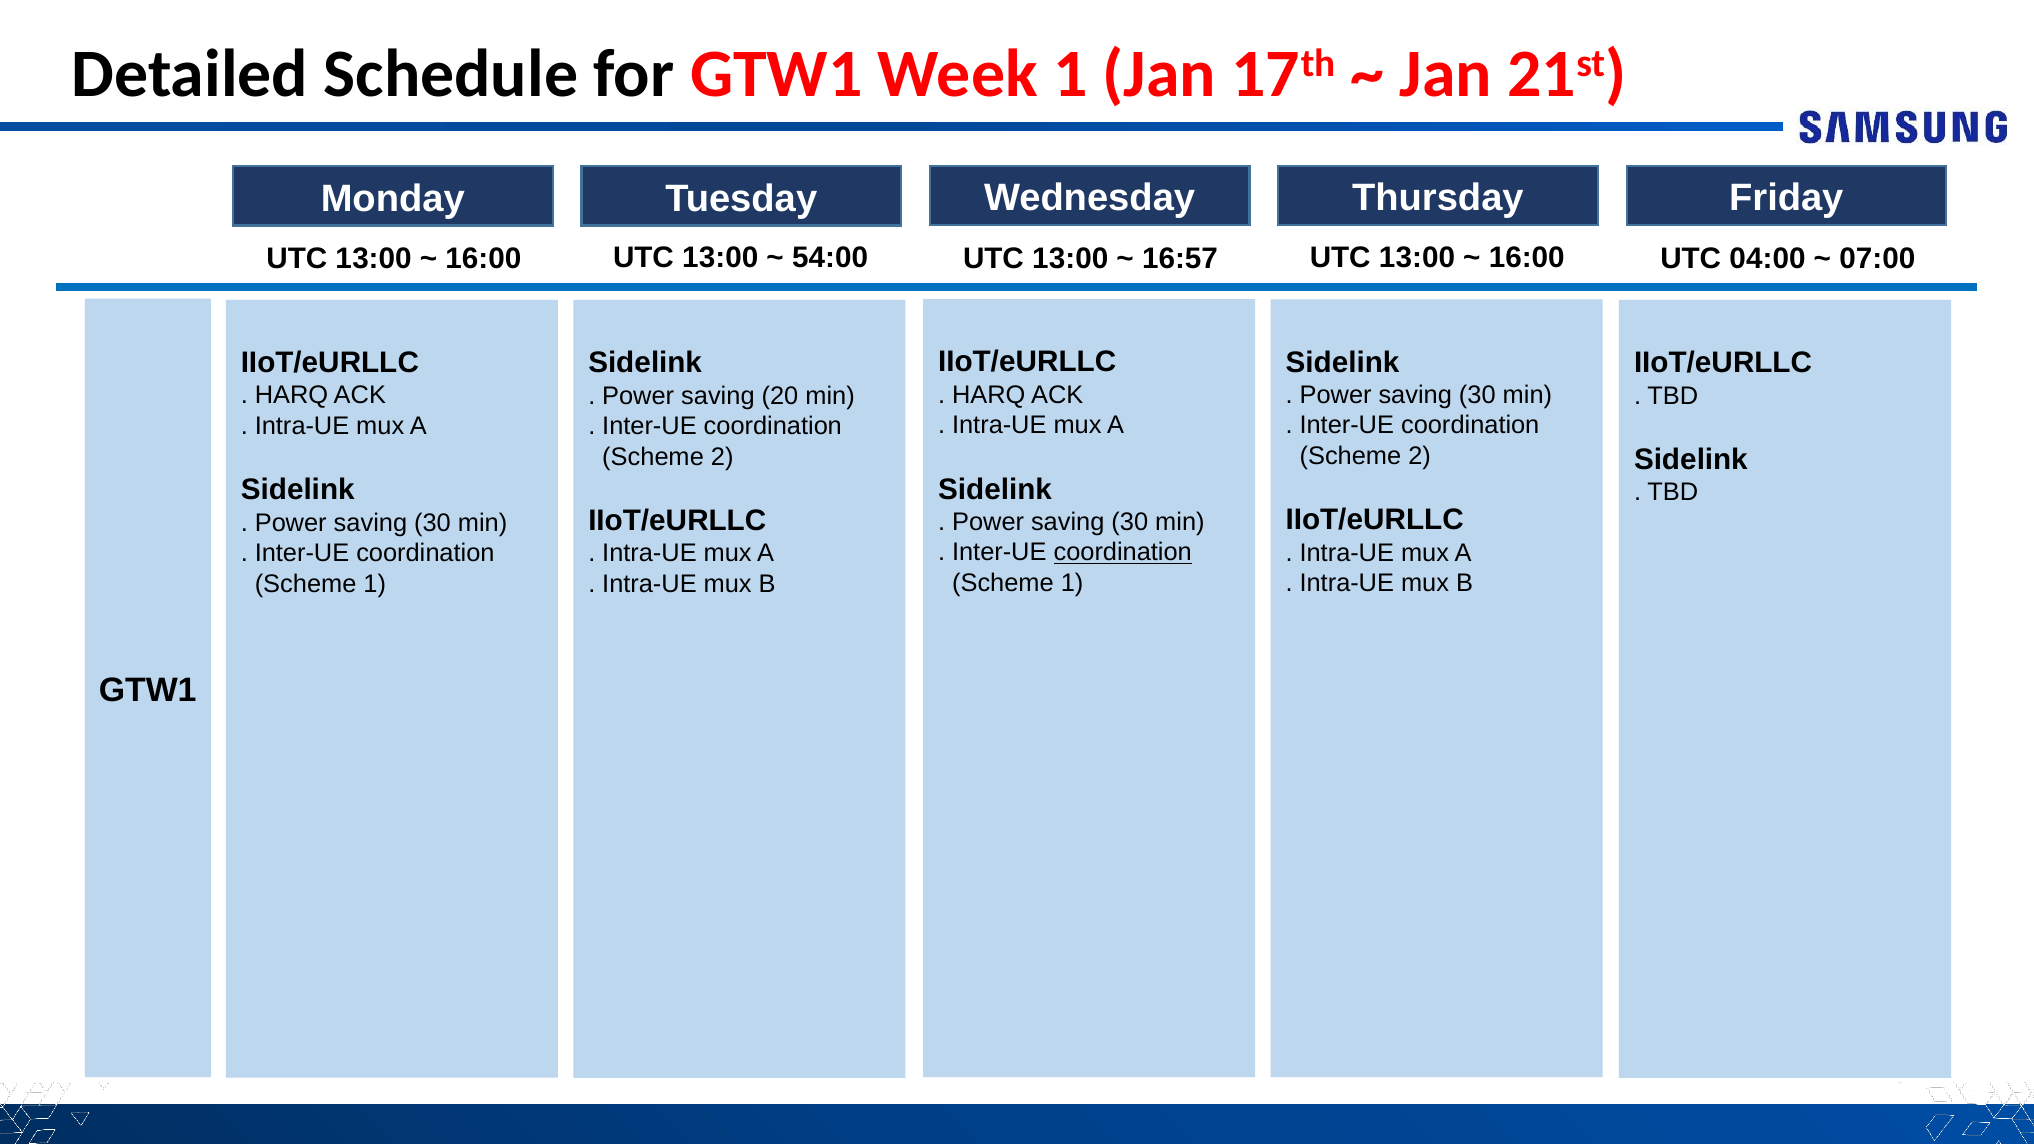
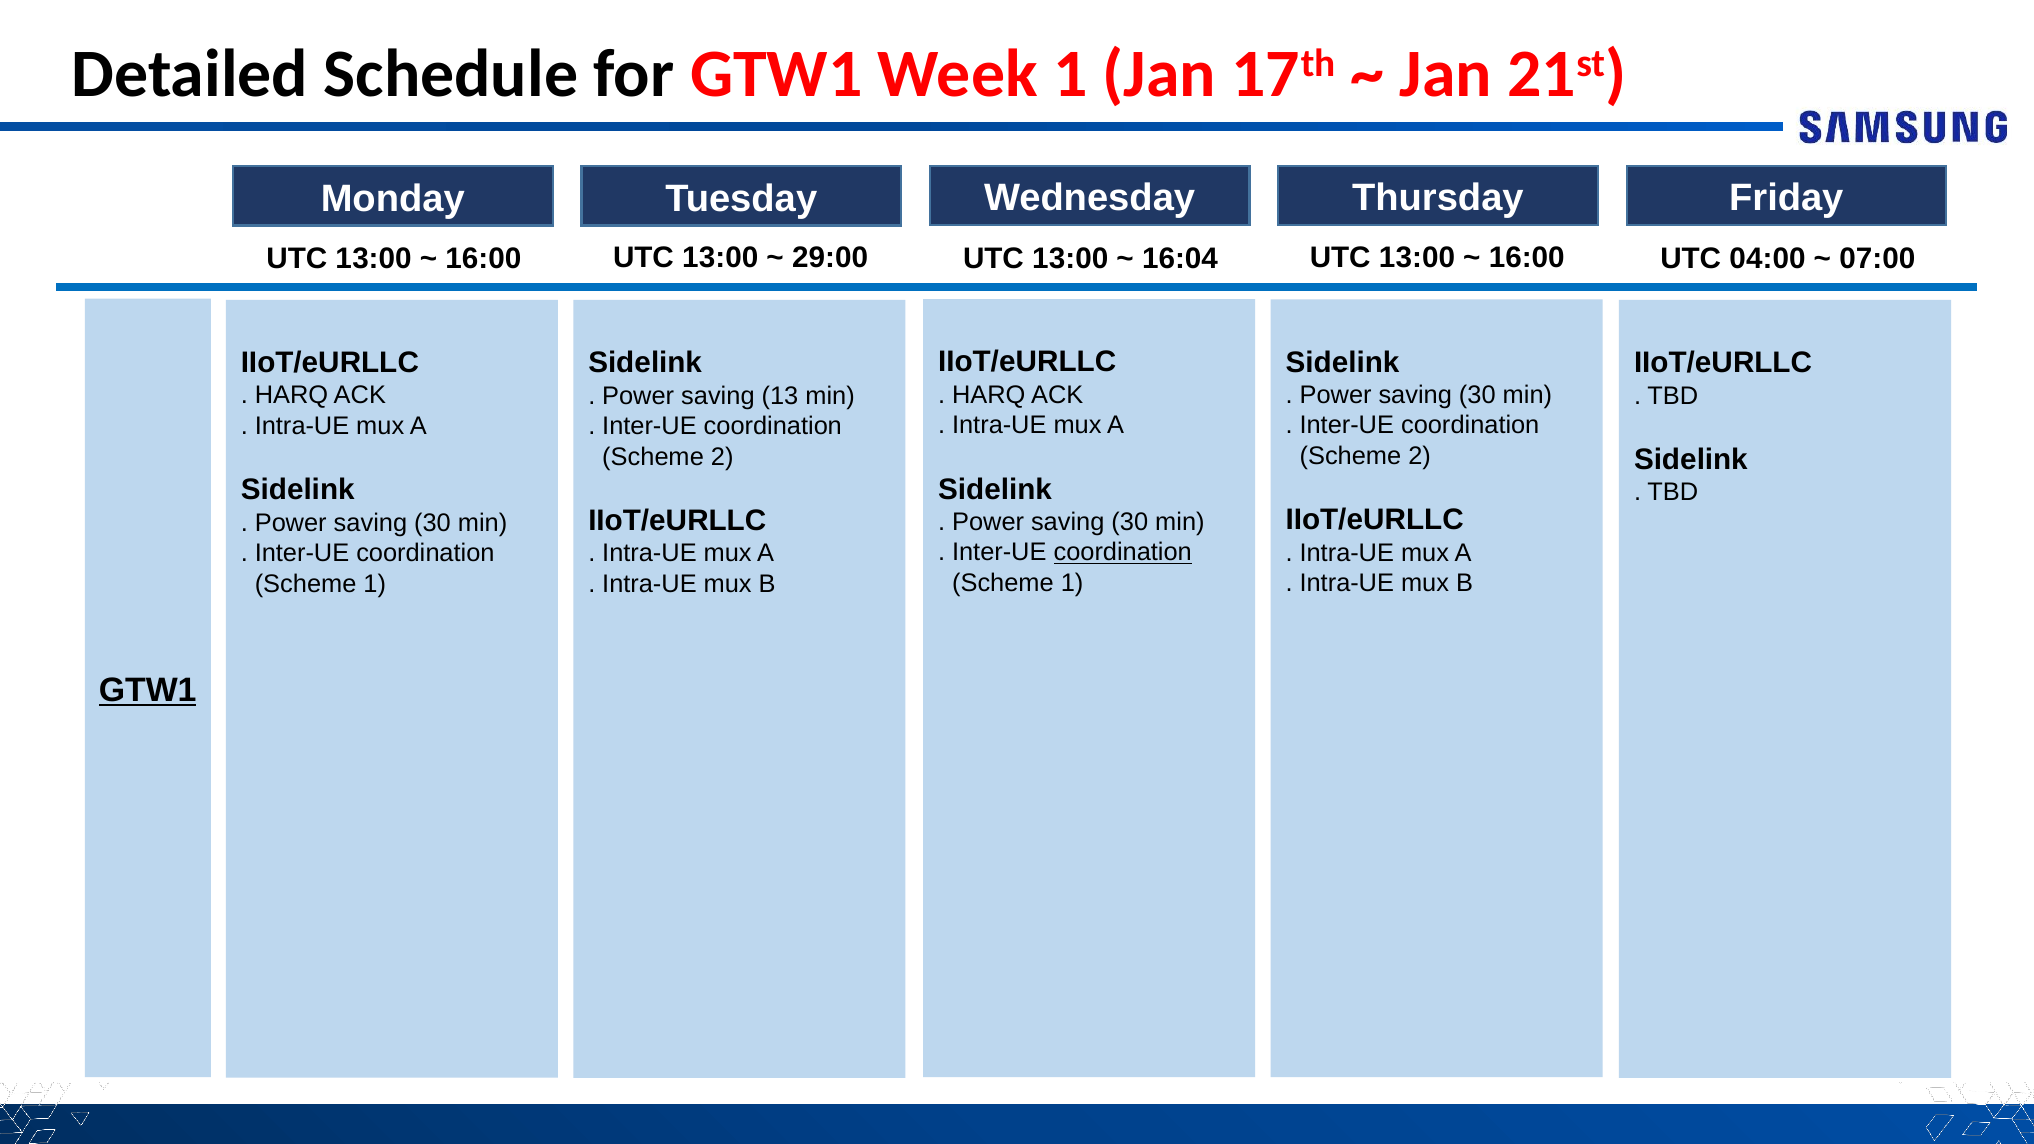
54:00: 54:00 -> 29:00 (830, 258)
16:57: 16:57 -> 16:04 (1180, 258)
20: 20 -> 13 (780, 396)
GTW1 underline: none -> present (148, 690)
